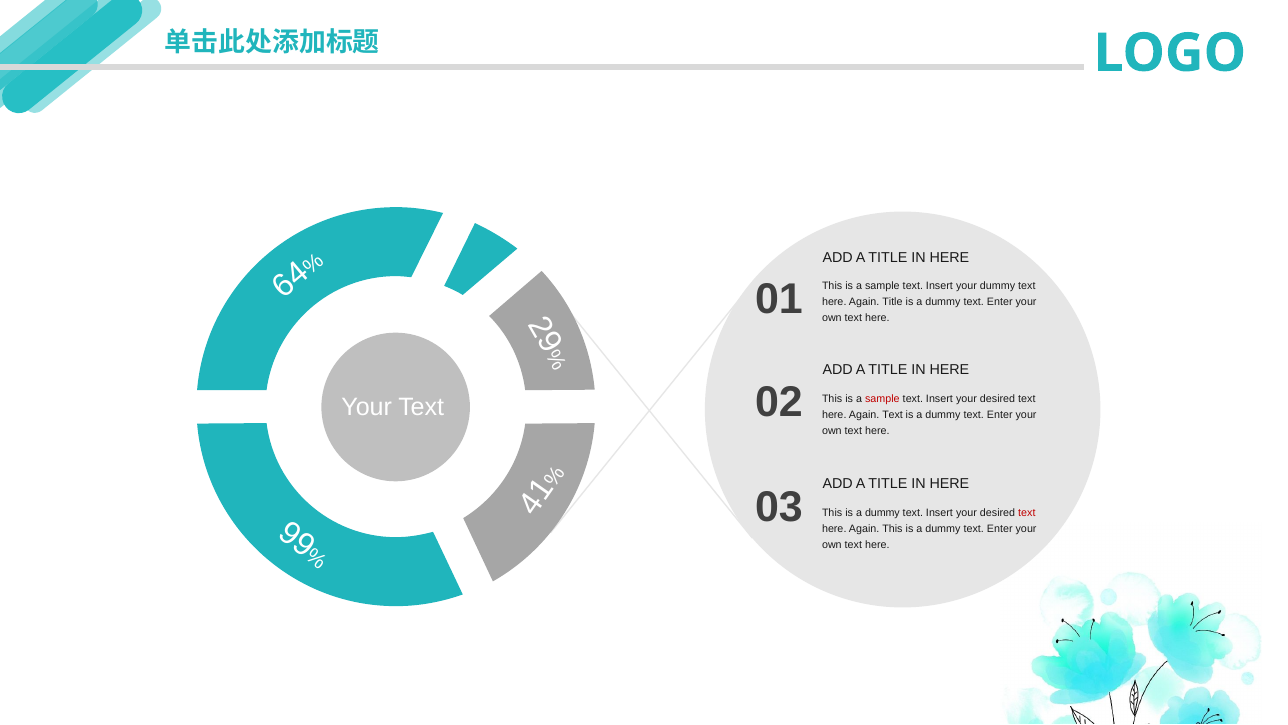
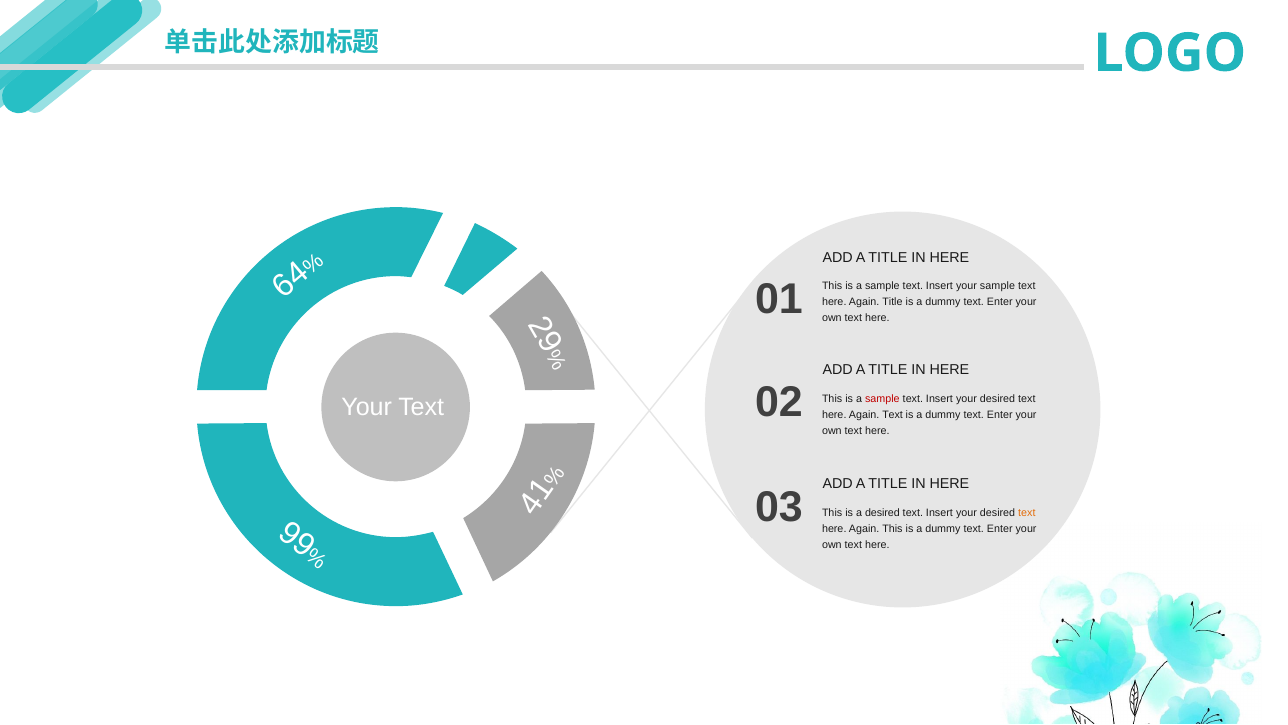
your dummy: dummy -> sample (998, 286)
dummy: dummy -> desired (882, 512)
text colour: red -> orange (1027, 512)
